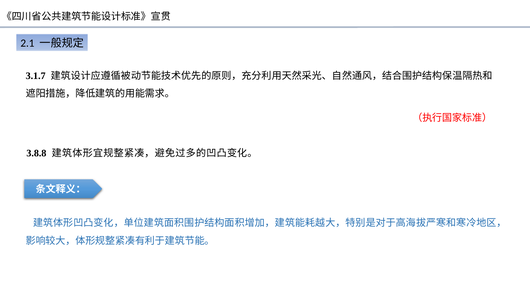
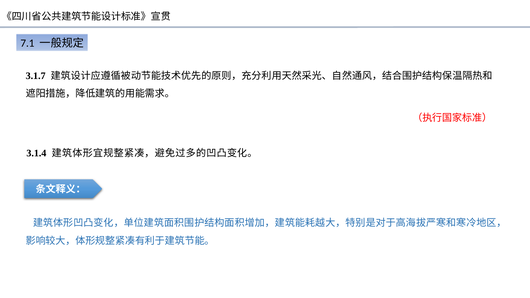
2.1: 2.1 -> 7.1 (27, 43)
3.8.8: 3.8.8 -> 3.1.4 (36, 153)
